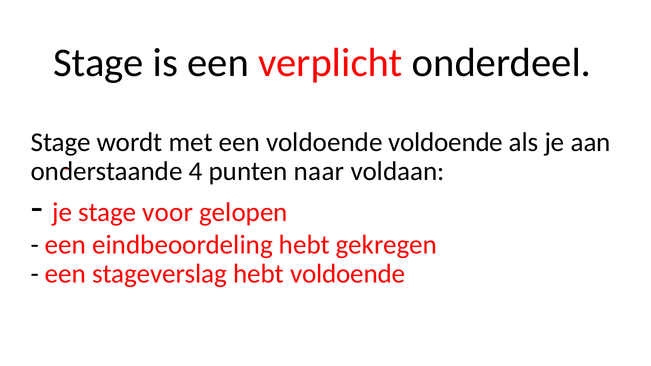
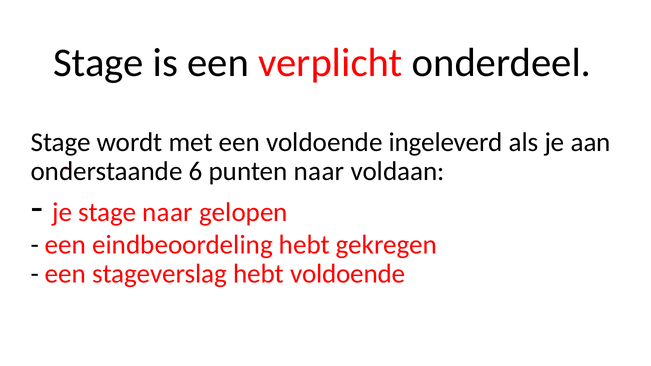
voldoende voldoende: voldoende -> ingeleverd (446, 142)
4: 4 -> 6 (196, 171)
stage voor: voor -> naar (168, 213)
